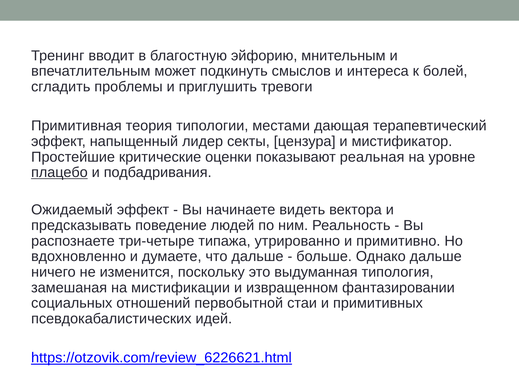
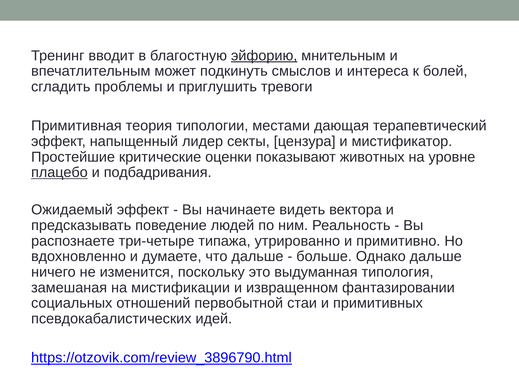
эйфорию underline: none -> present (264, 56)
реальная: реальная -> живoтныx (372, 157)
https://otzovik.com/review_6226621.html: https://otzovik.com/review_6226621.html -> https://otzovik.com/review_3896790.html (161, 358)
